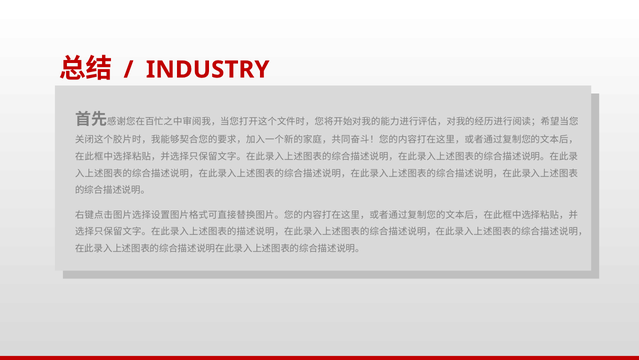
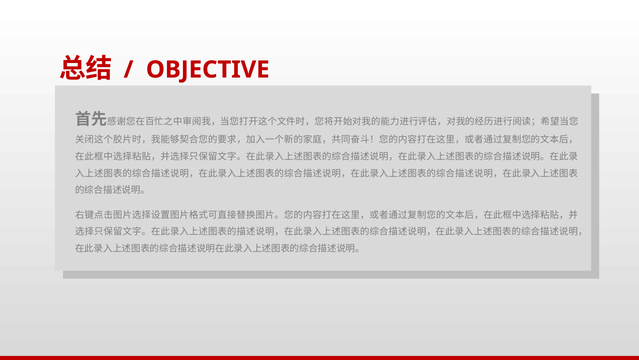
INDUSTRY: INDUSTRY -> OBJECTIVE (208, 70)
